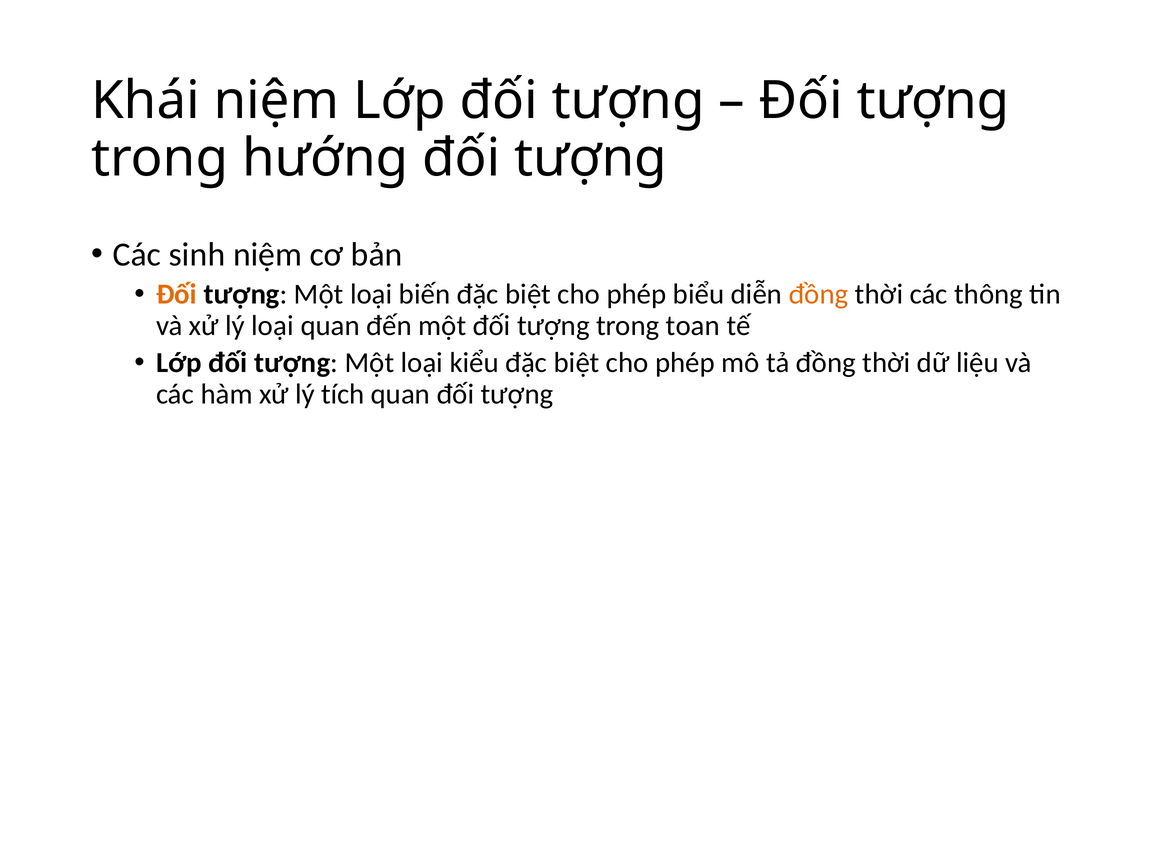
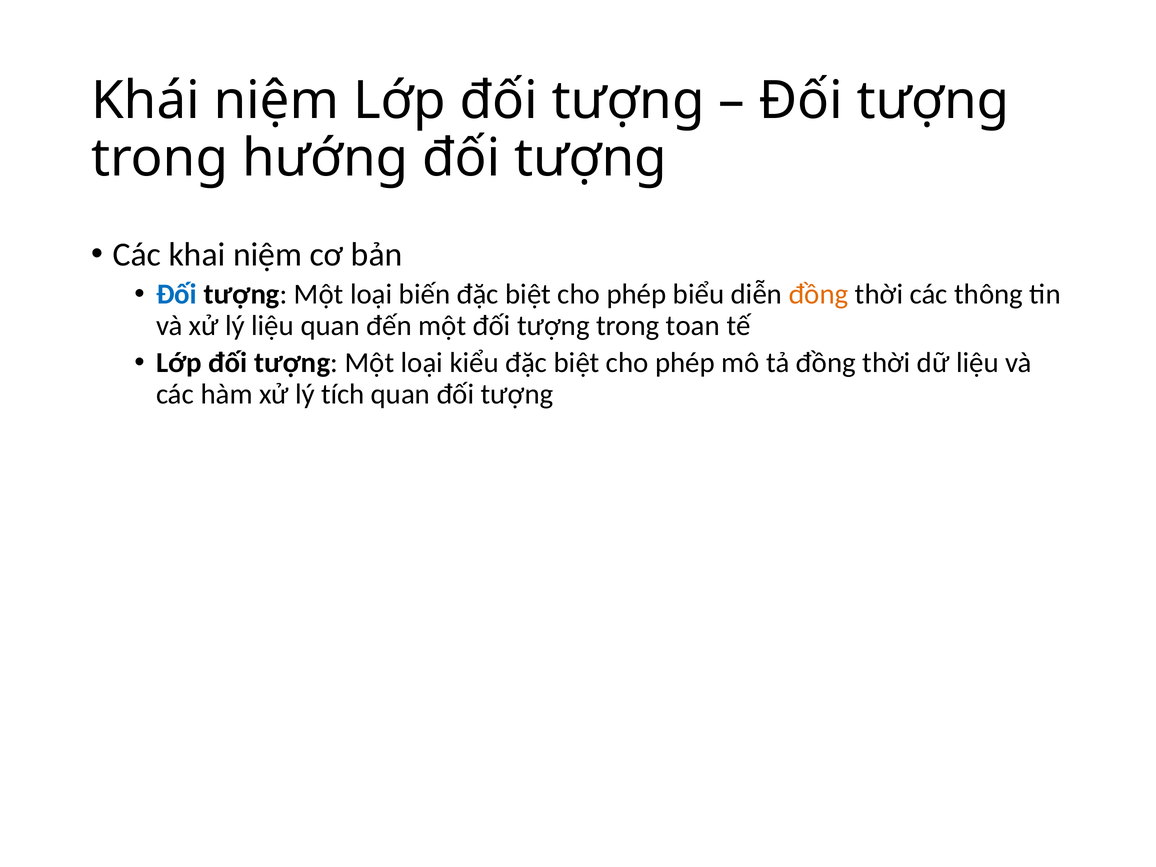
sinh: sinh -> khai (197, 255)
Đối colour: orange -> blue (177, 294)
lý loại: loại -> liệu (273, 326)
